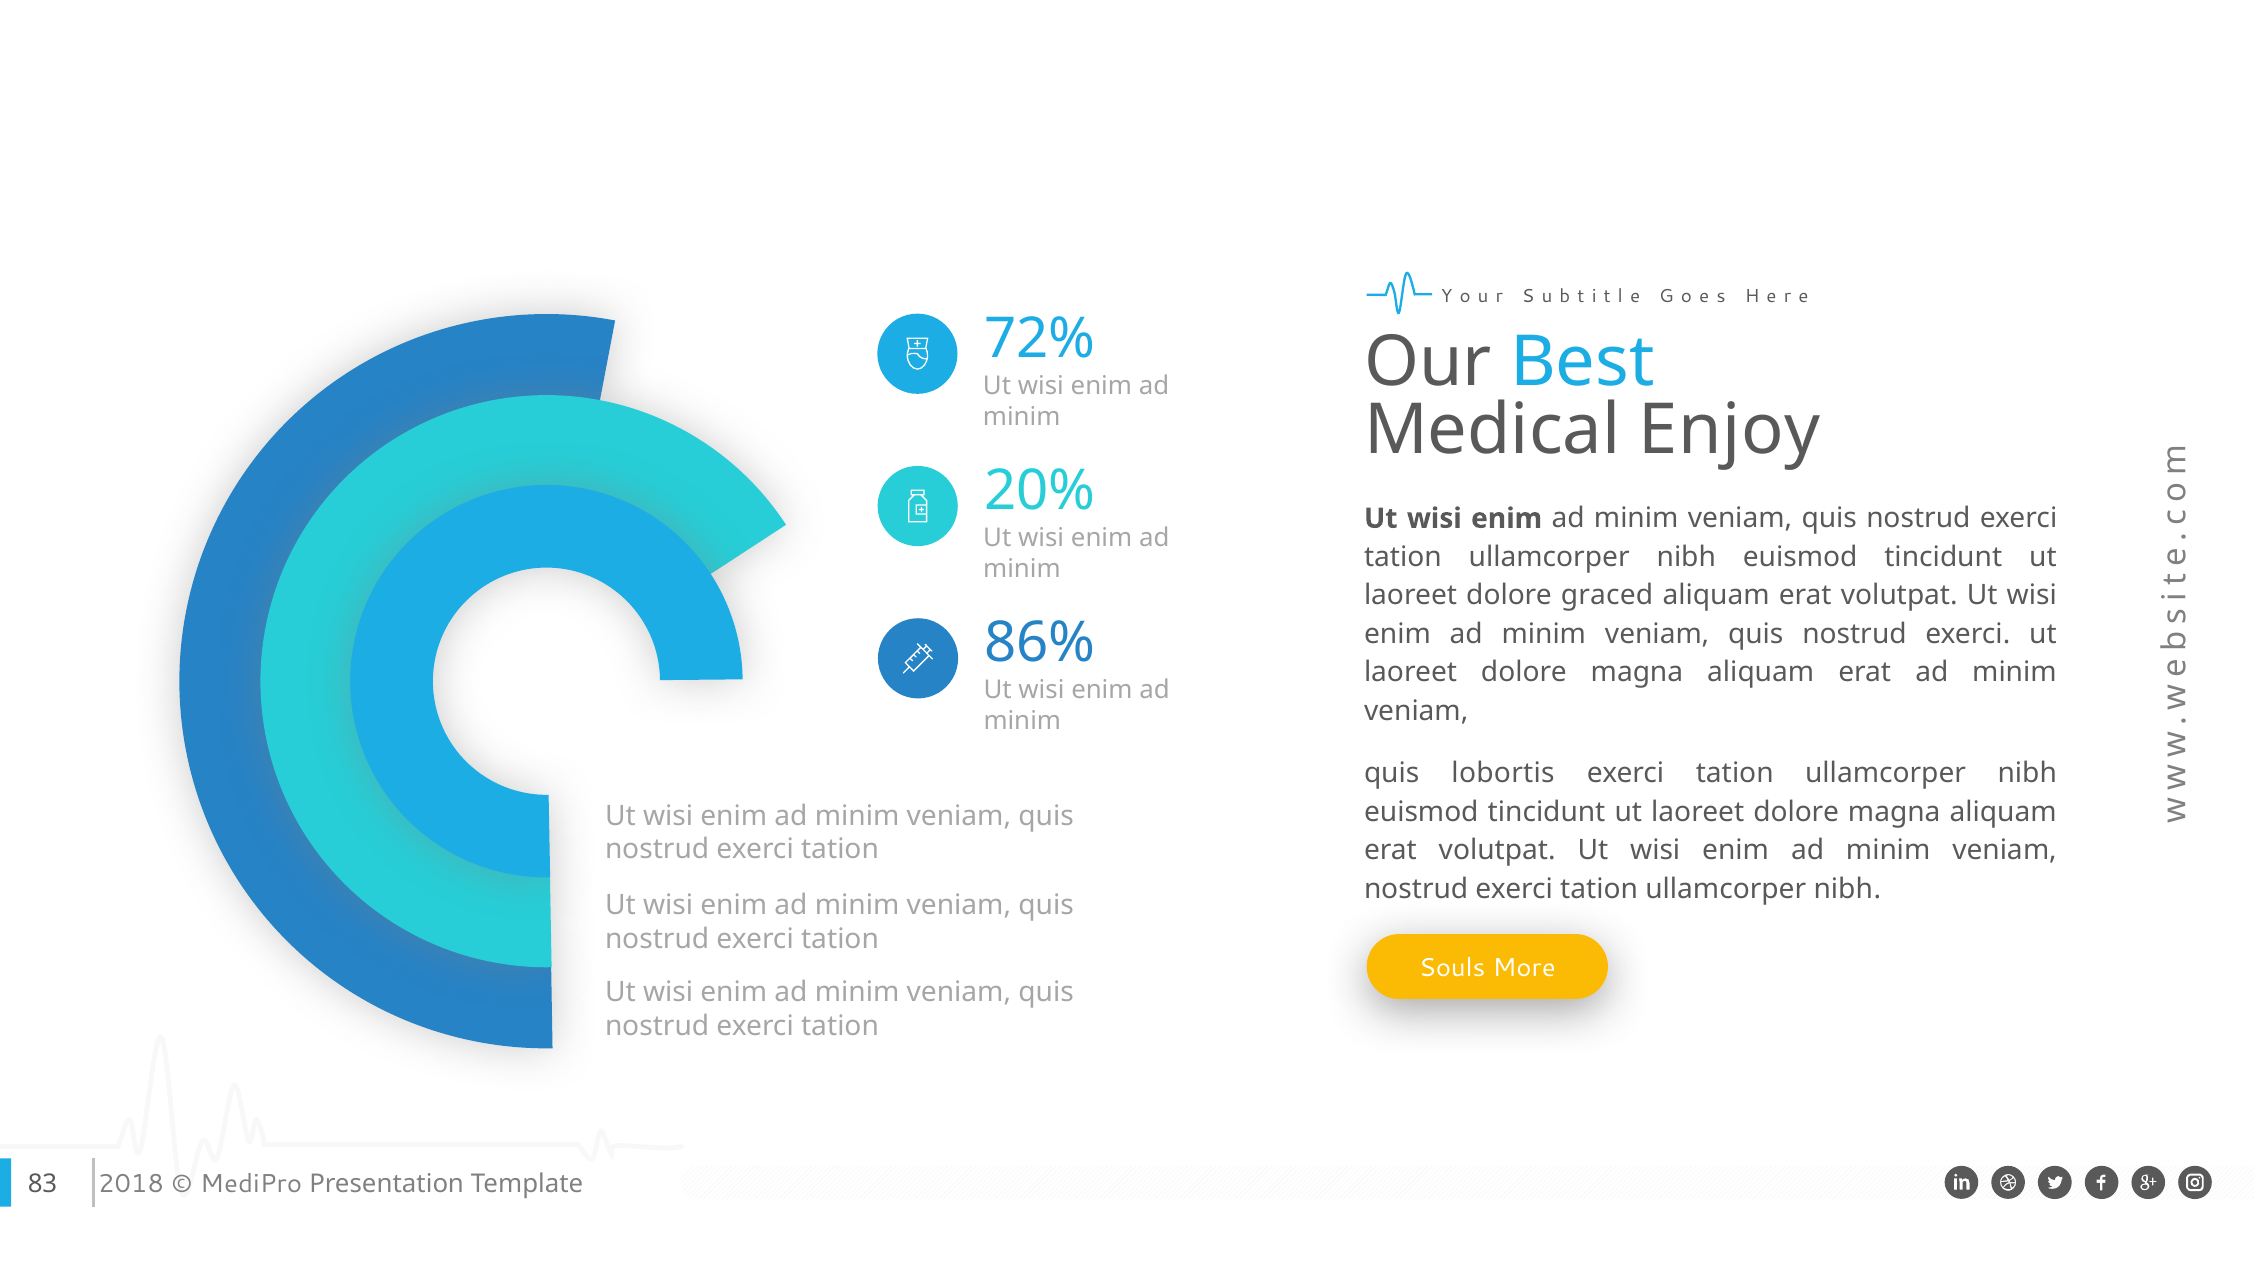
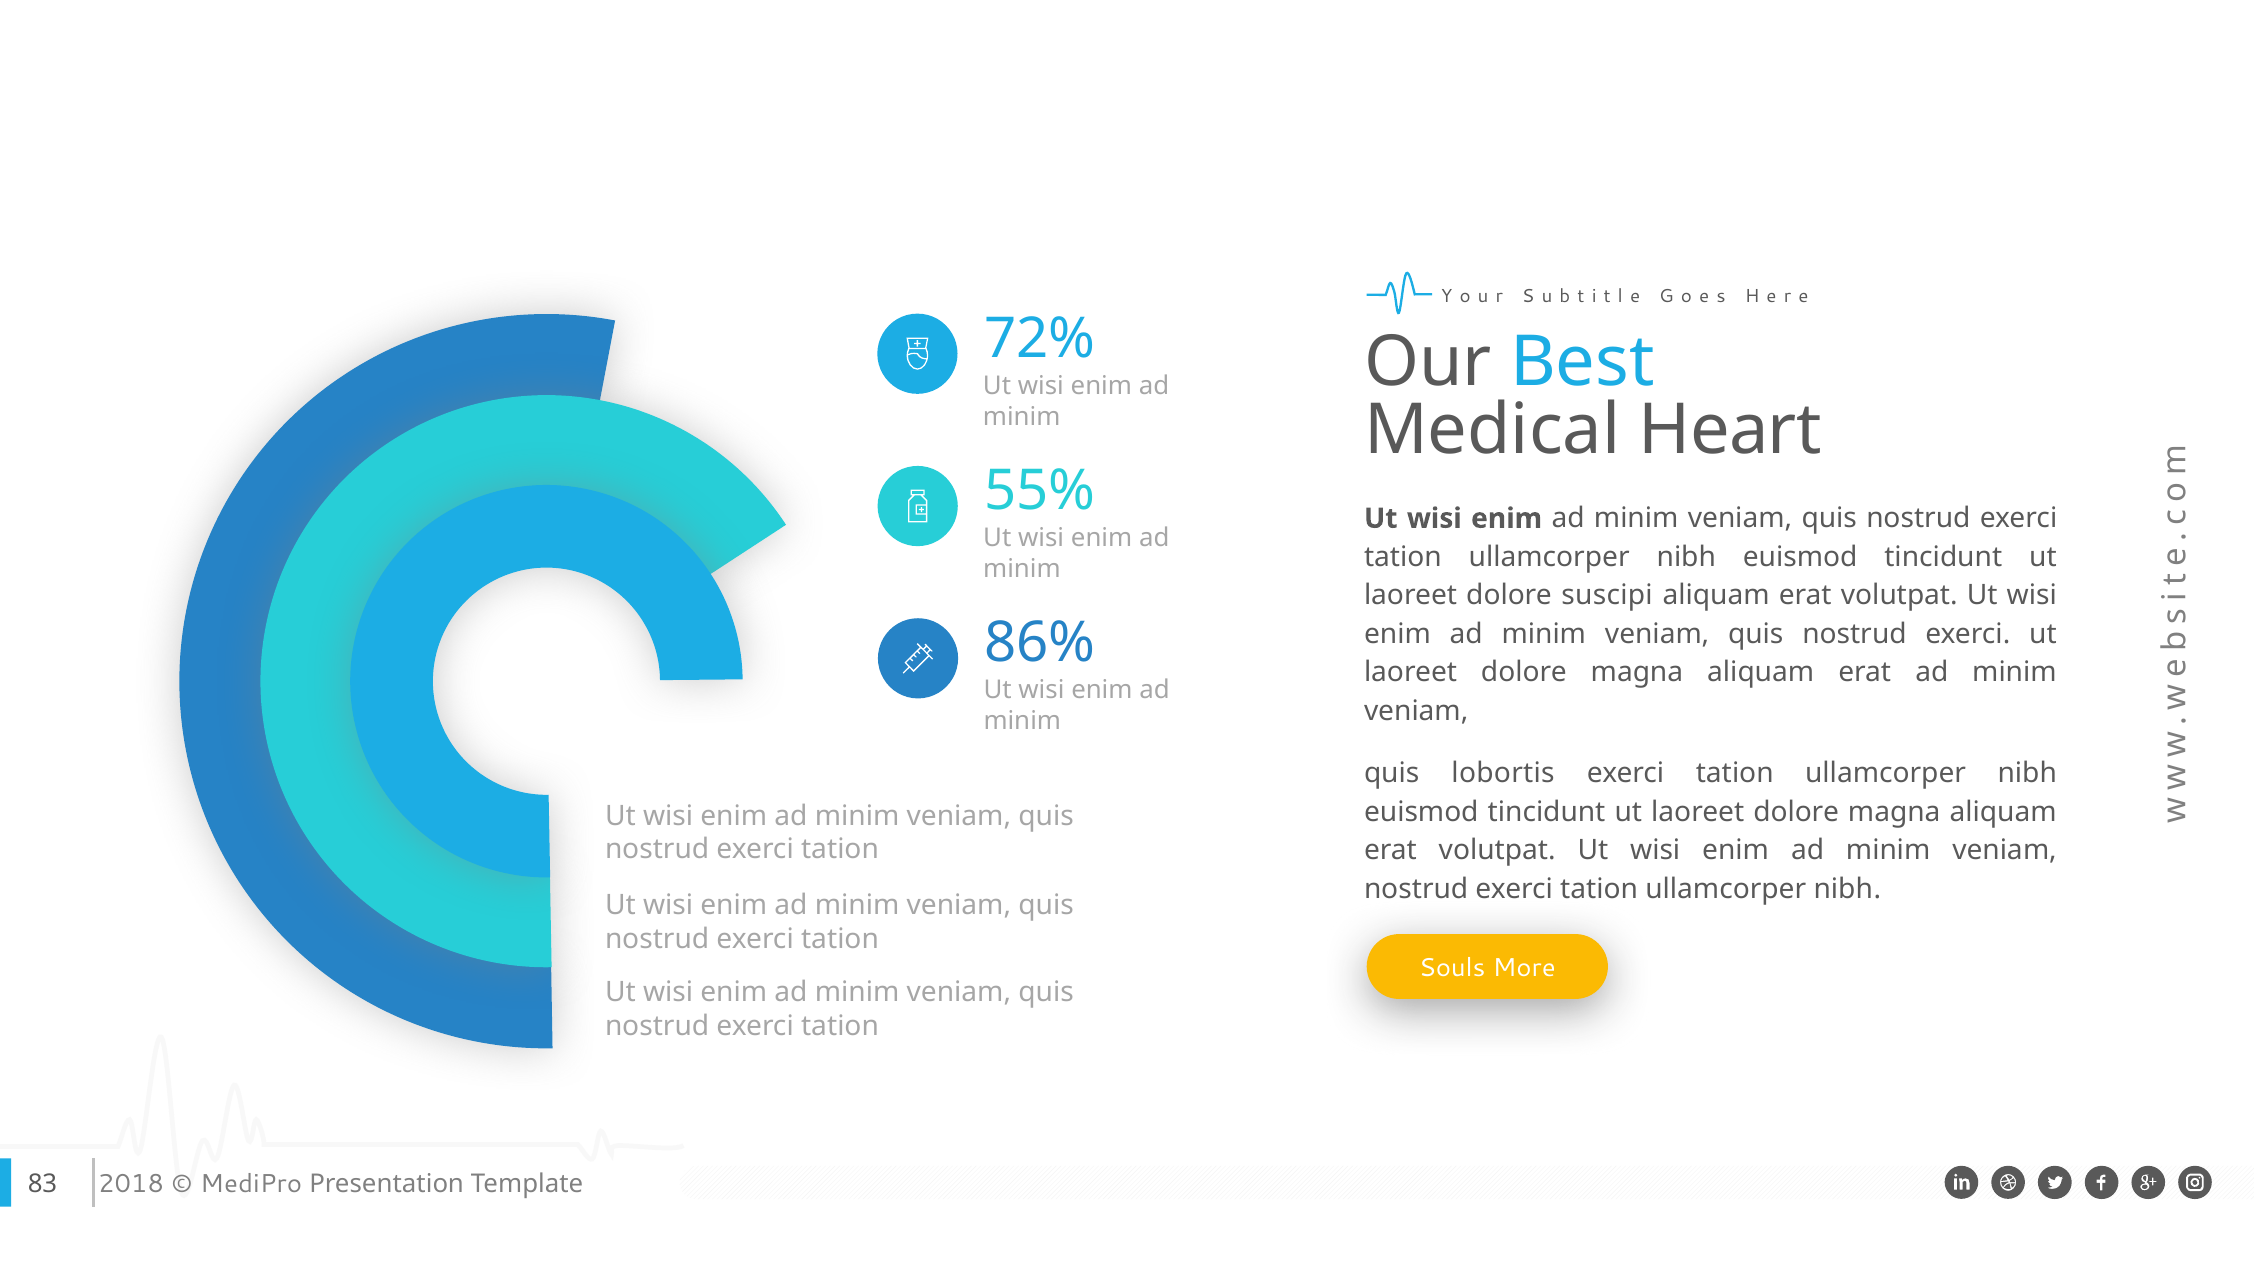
Enjoy: Enjoy -> Heart (1730, 430)
20%: 20% -> 55% (1040, 491)
graced: graced -> suscipi (1607, 595)
